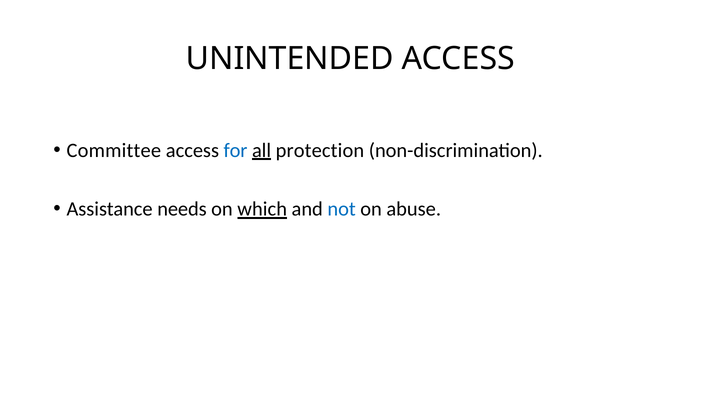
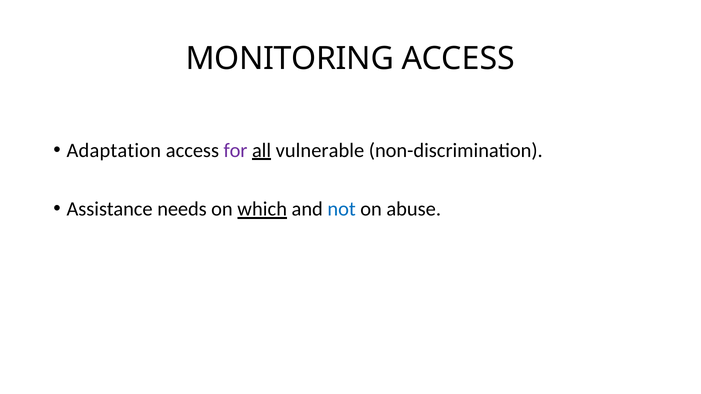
UNINTENDED: UNINTENDED -> MONITORING (290, 59)
Committee: Committee -> Adaptation (114, 150)
for colour: blue -> purple (236, 150)
protection: protection -> vulnerable (320, 150)
